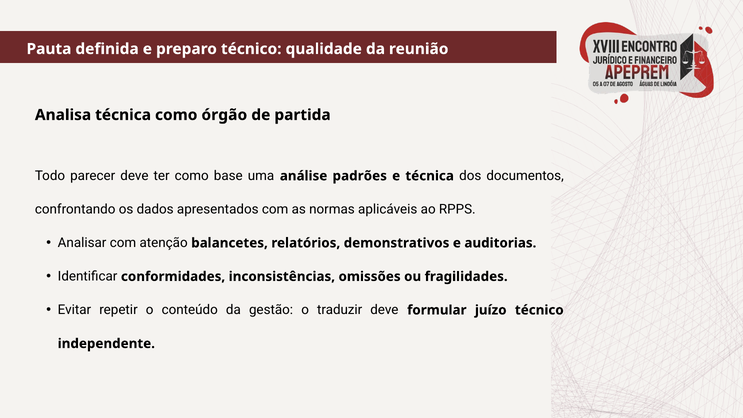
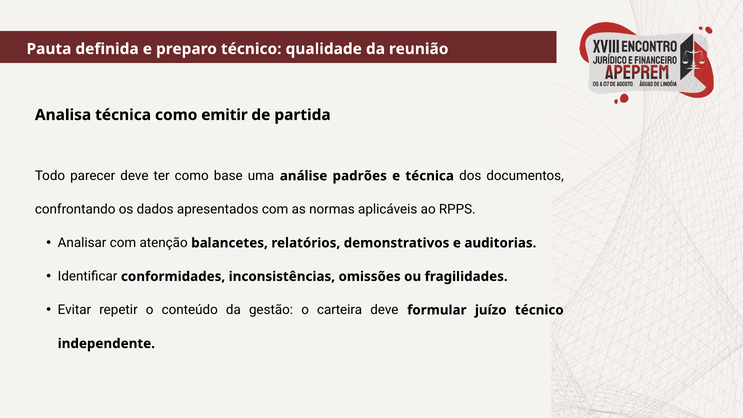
órgão: órgão -> emitir (224, 115)
traduzir: traduzir -> carteira (340, 310)
